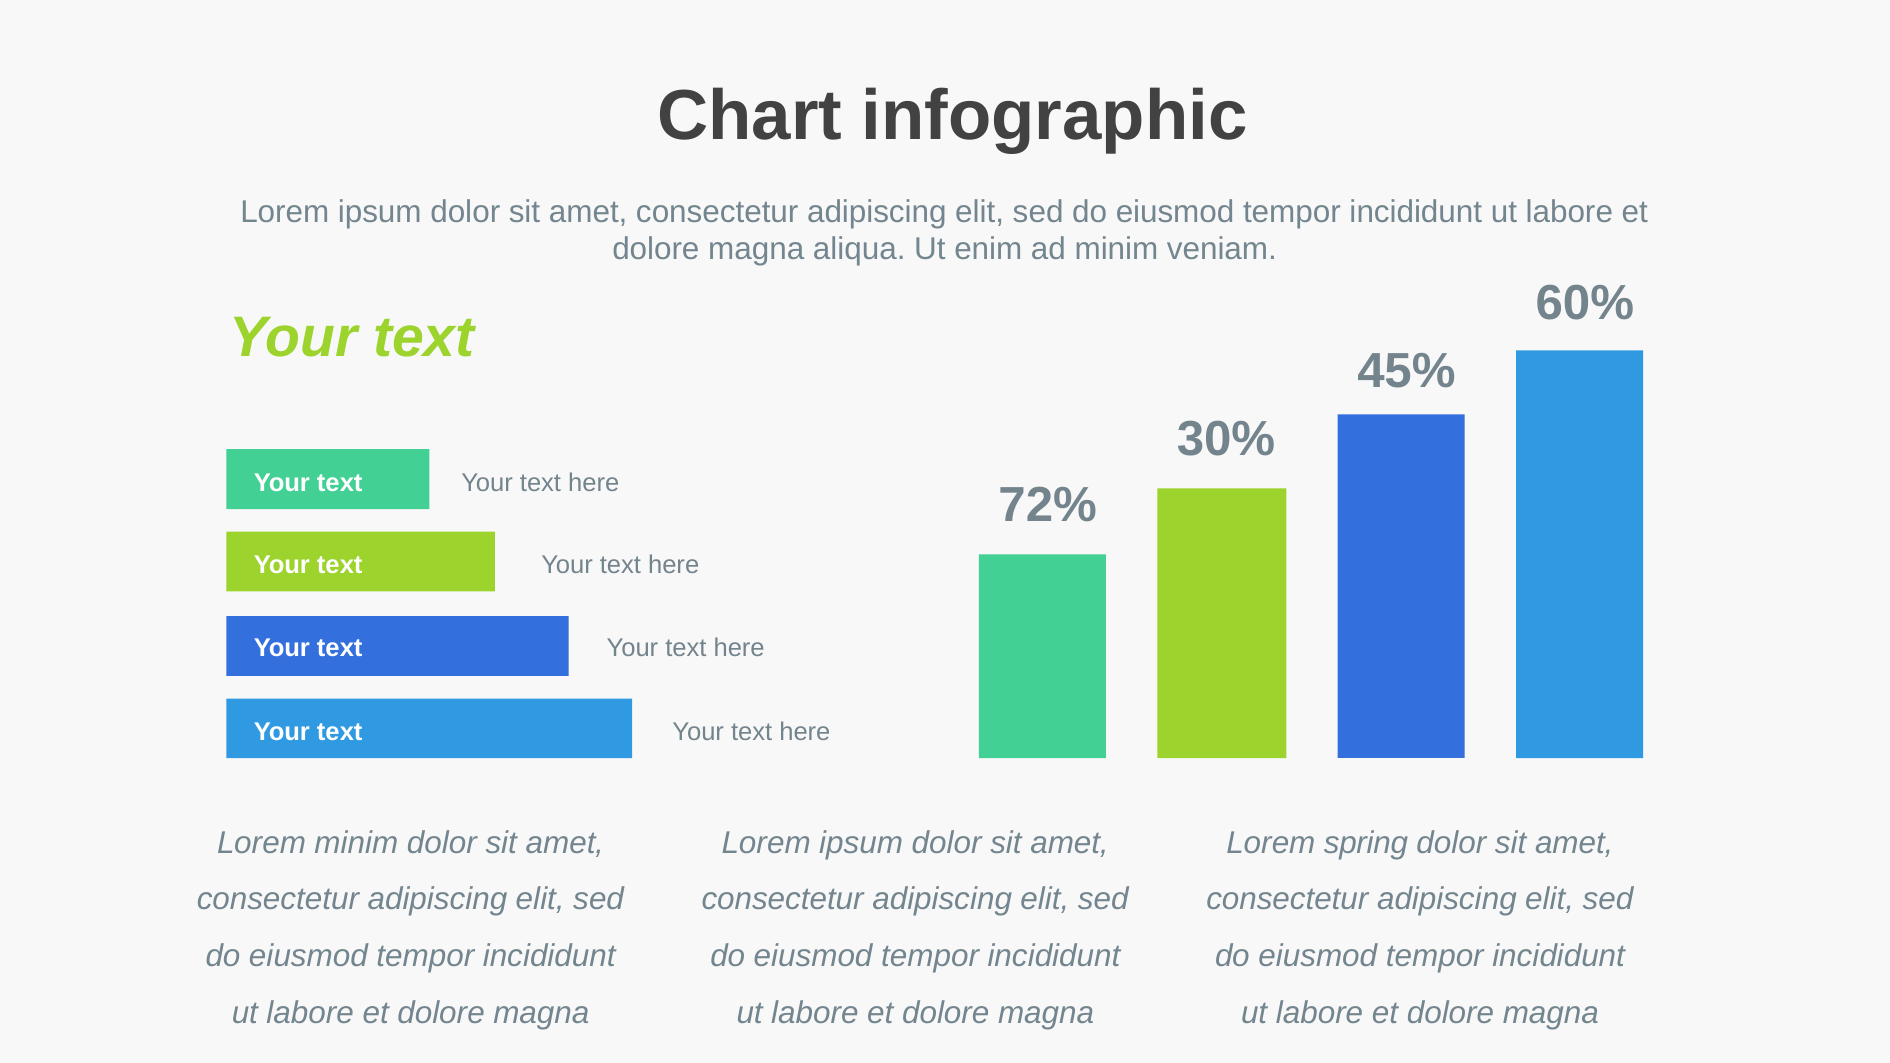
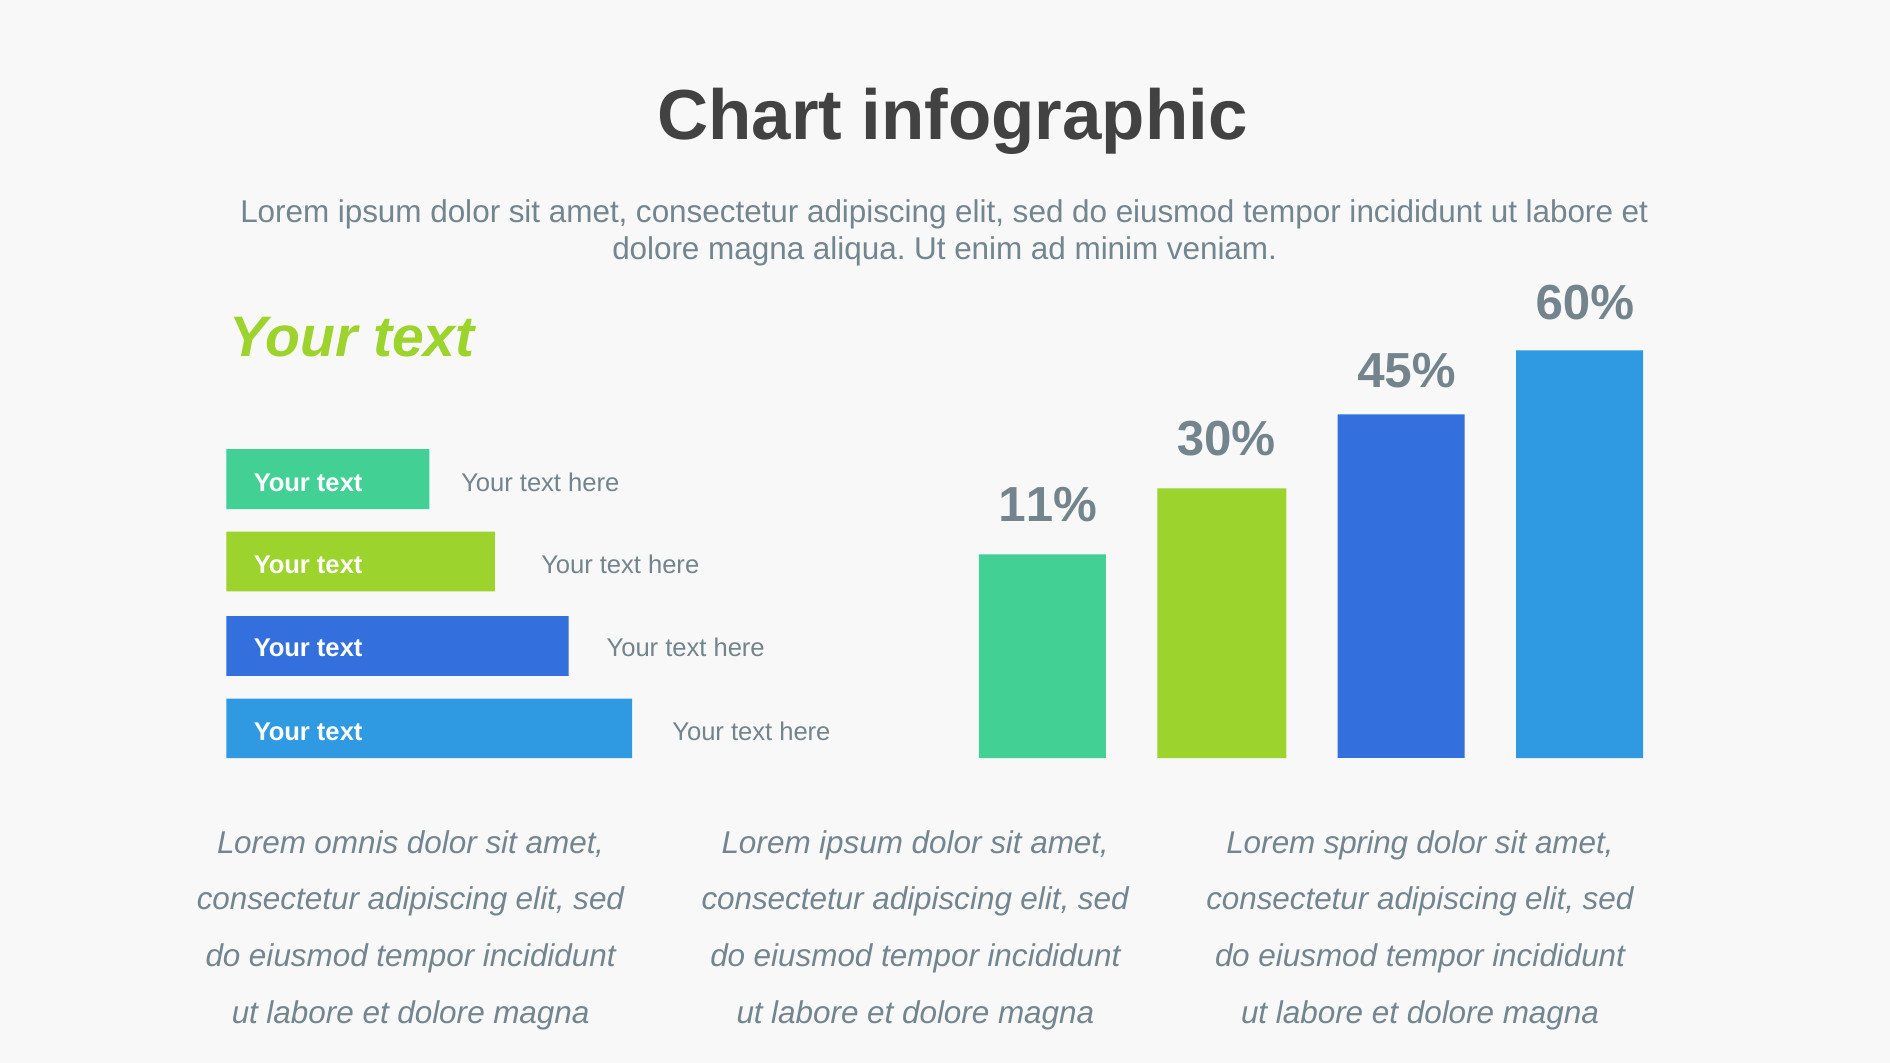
72%: 72% -> 11% (1048, 505)
Lorem minim: minim -> omnis (356, 843)
